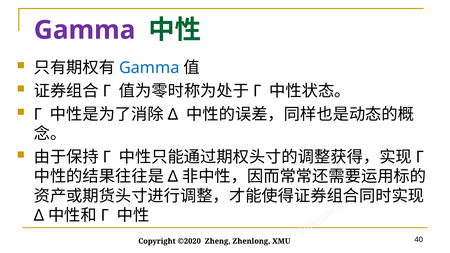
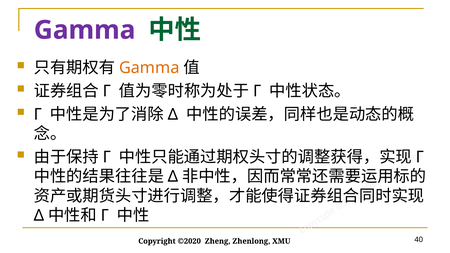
Gamma colour: blue -> orange (149, 68)
